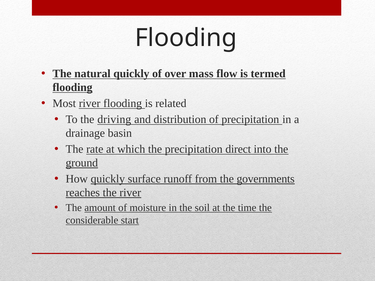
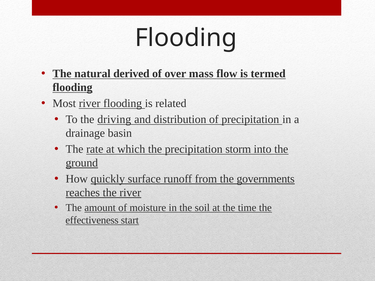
natural quickly: quickly -> derived (131, 74)
direct: direct -> storm (238, 149)
considerable: considerable -> effectiveness (92, 220)
